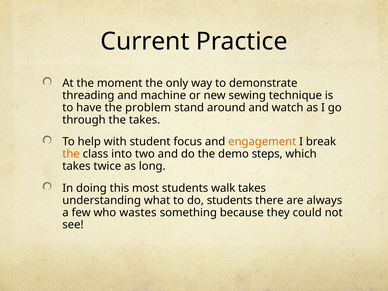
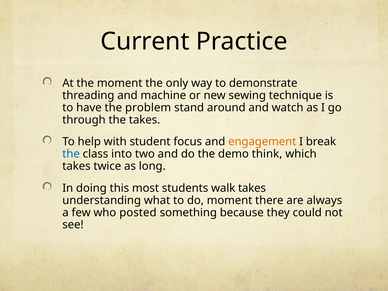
the colour: orange -> blue (71, 154)
steps: steps -> think (267, 154)
do students: students -> moment (230, 200)
wastes: wastes -> posted (138, 213)
